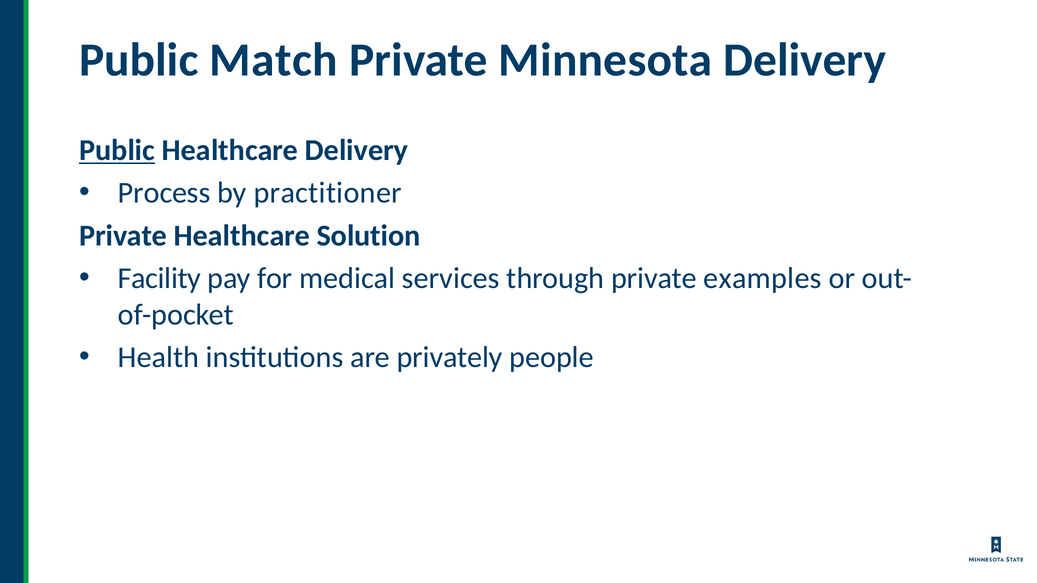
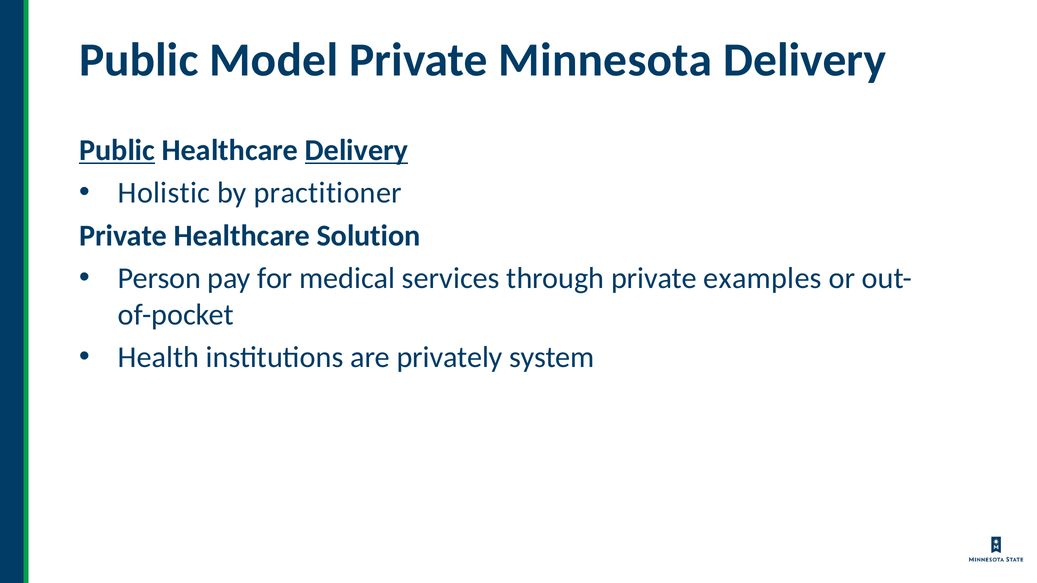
Match: Match -> Model (274, 60)
Delivery underline: none -> present (357, 150)
Process: Process -> Holistic (164, 193)
Facility: Facility -> Person (159, 279)
people: people -> system (552, 357)
